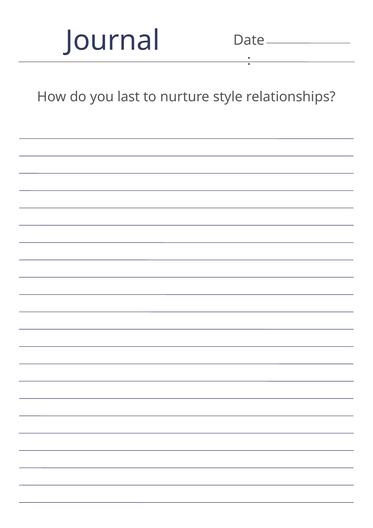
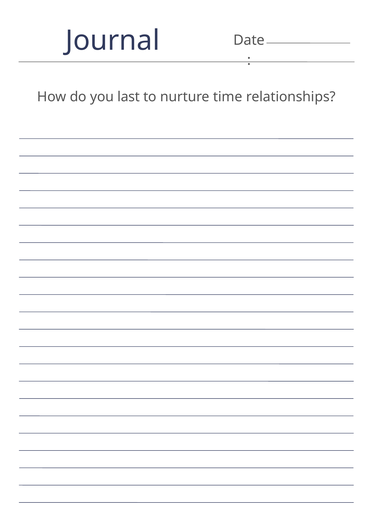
style: style -> time (228, 97)
